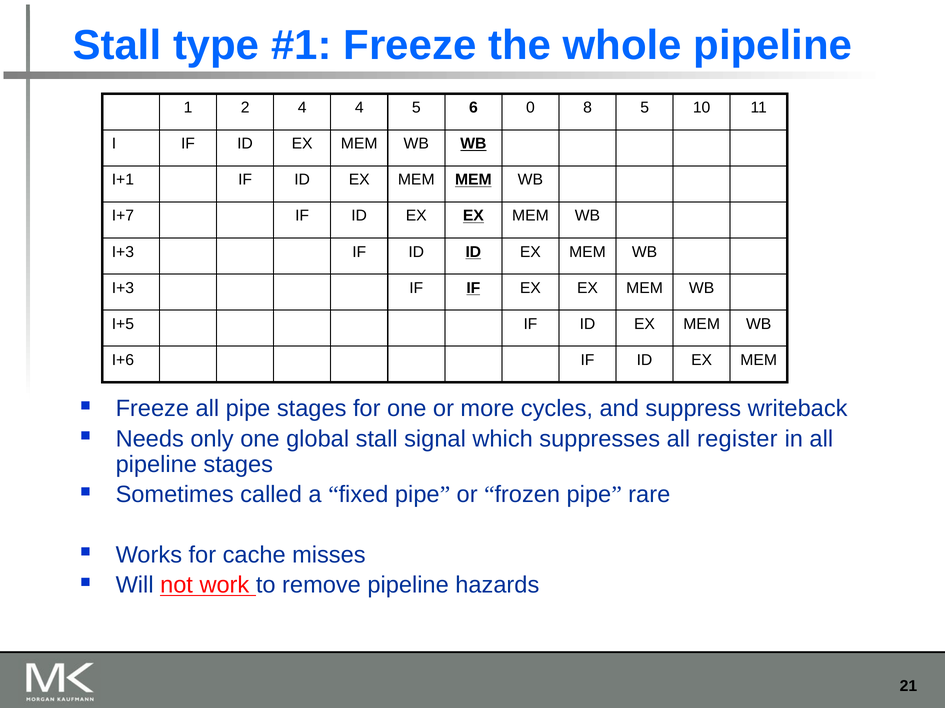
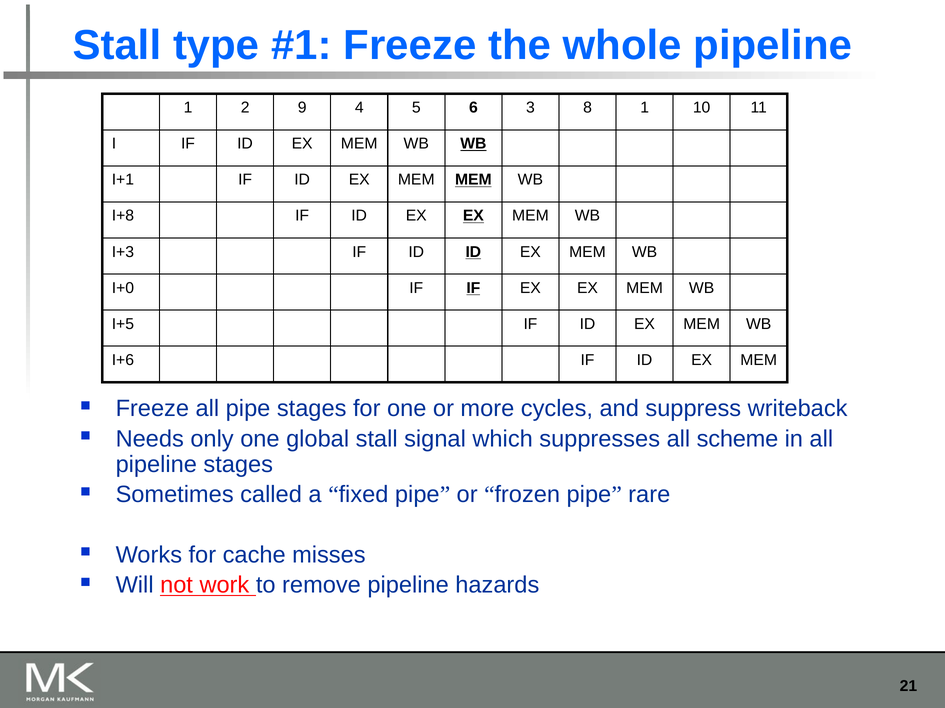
2 4: 4 -> 9 (302, 108)
0: 0 -> 3 (530, 108)
8 5: 5 -> 1 (645, 108)
I+7: I+7 -> I+8 (123, 216)
I+3: I+3 -> I+0 (123, 288)
register: register -> scheme (738, 439)
